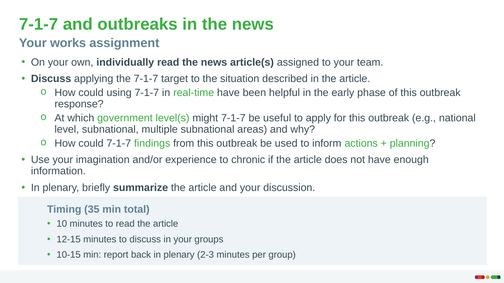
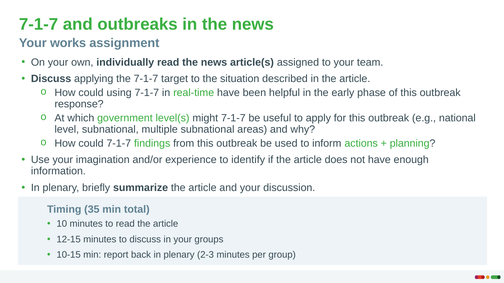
chronic: chronic -> identify (248, 160)
